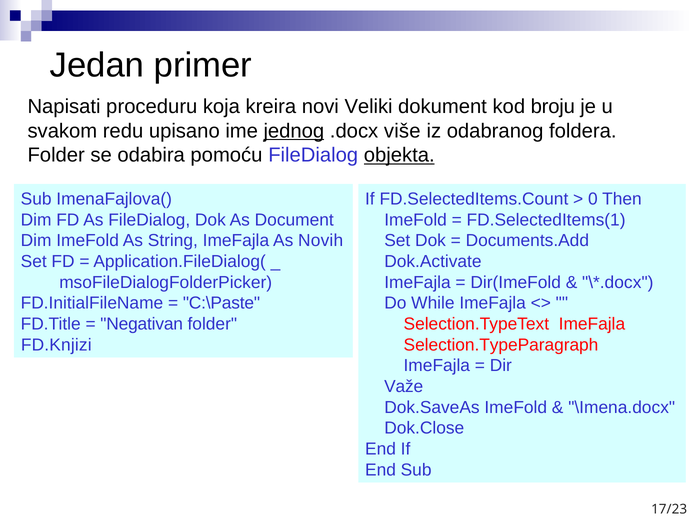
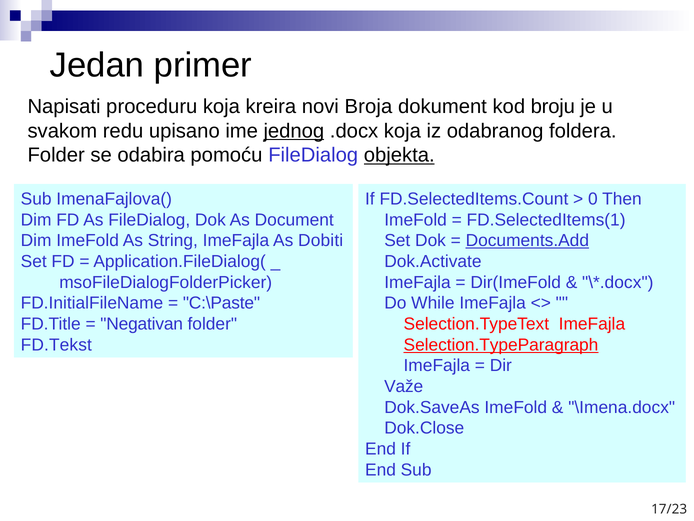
Veliki: Veliki -> Broja (368, 106)
.docx više: više -> koja (402, 131)
Novih: Novih -> Dobiti (321, 240)
Documents.Add underline: none -> present (527, 240)
FD.Knjizi: FD.Knjizi -> FD.Tekst (56, 344)
Selection.TypeParagraph underline: none -> present (501, 344)
